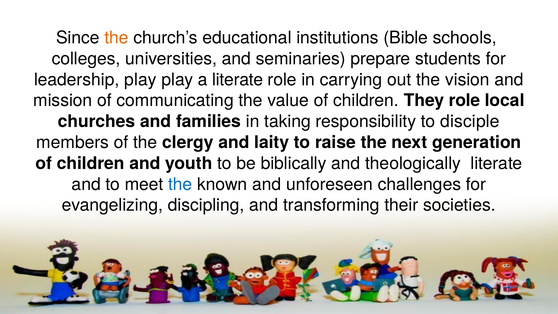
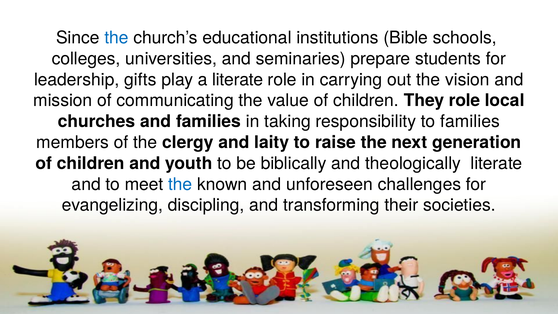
the colour: orange -> blue (116, 38)
leadership play: play -> gifts (140, 80)
to disciple: disciple -> families (470, 121)
